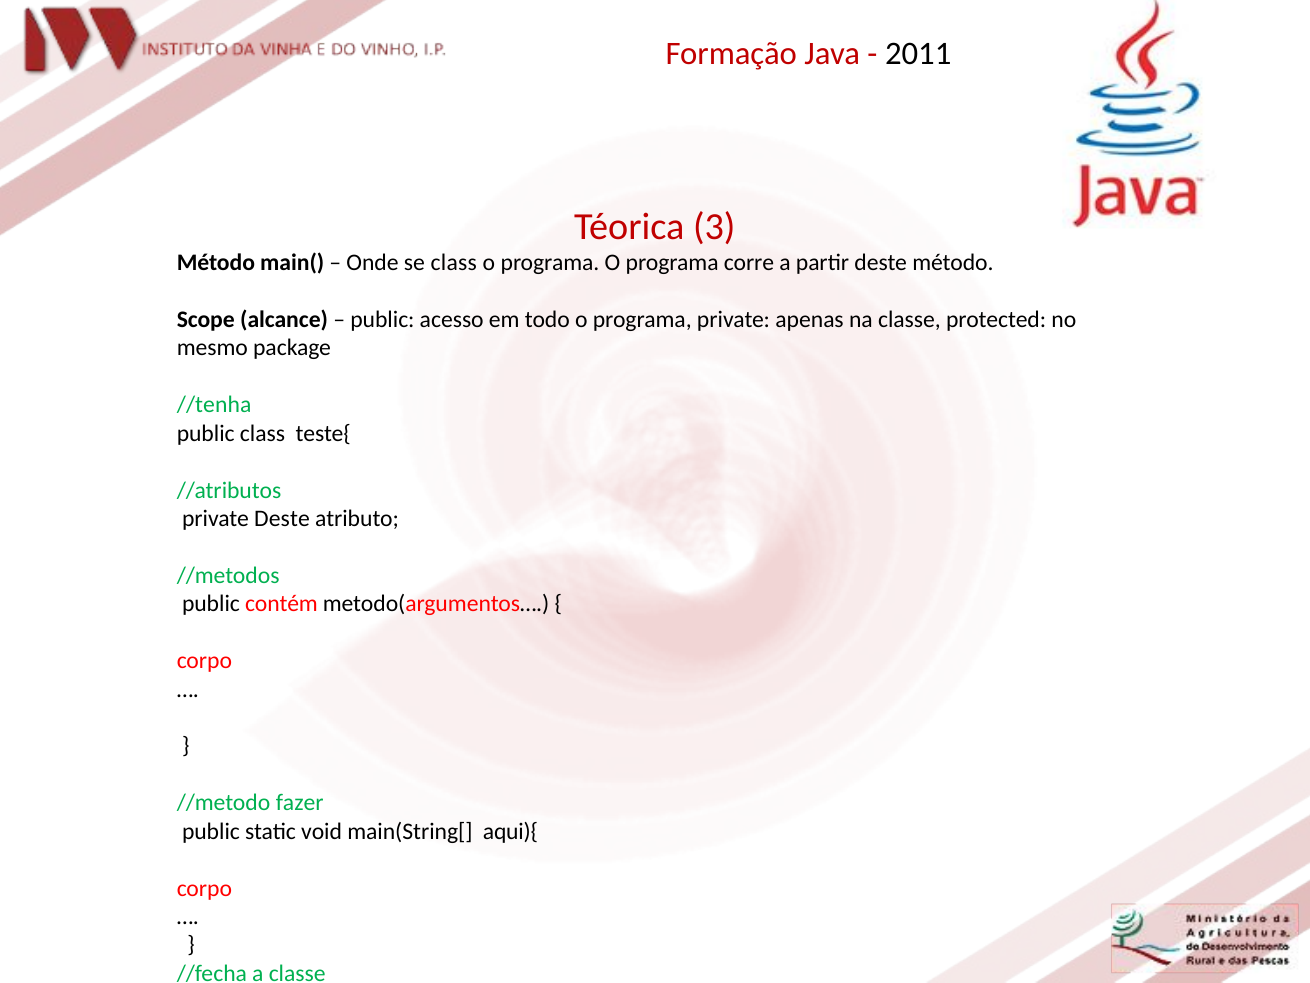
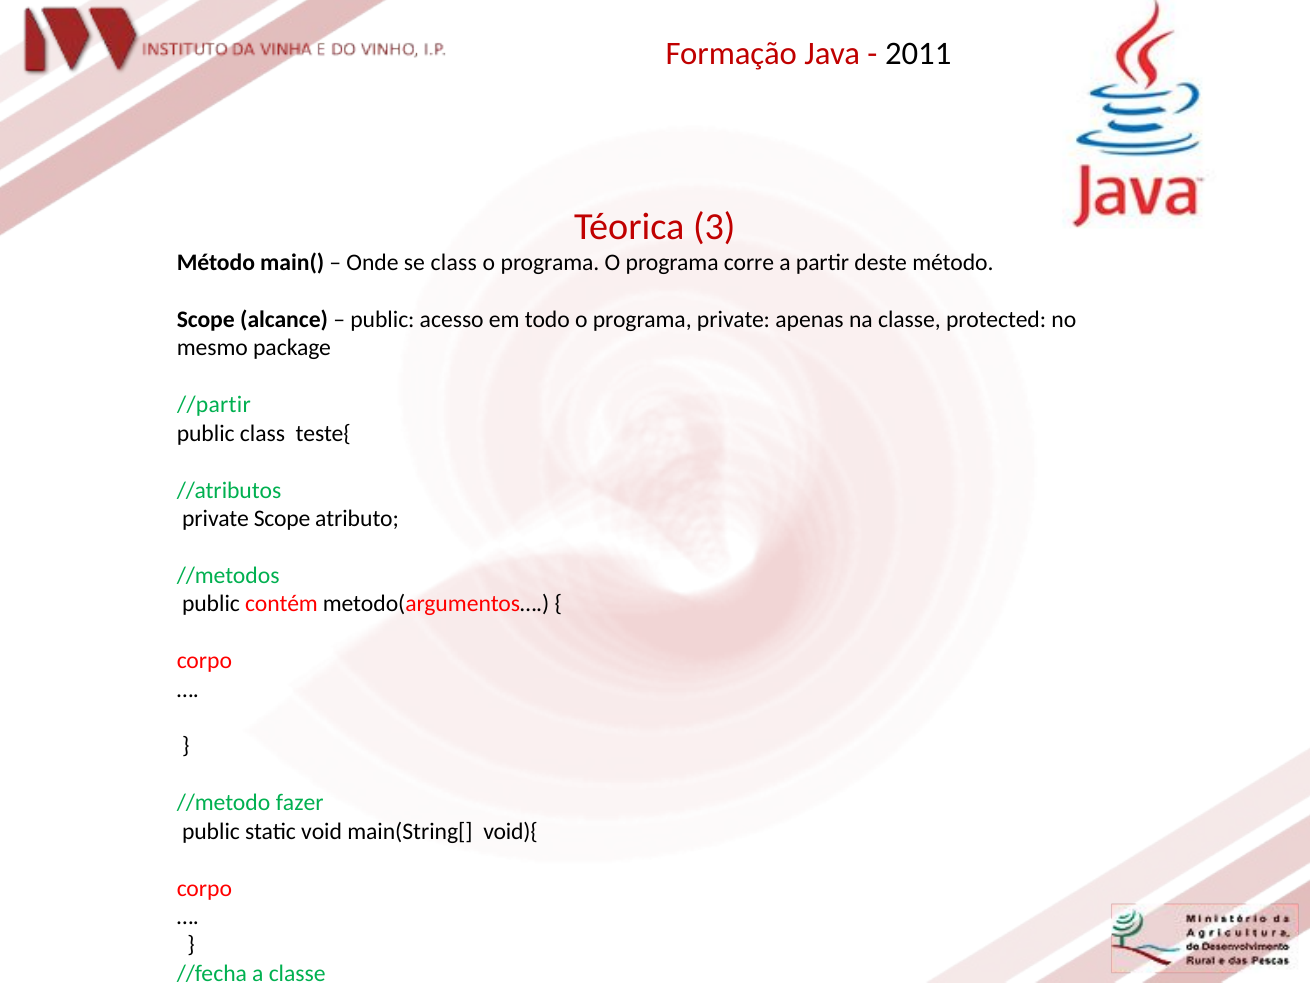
//tenha: //tenha -> //partir (214, 405)
private Deste: Deste -> Scope (282, 518)
aqui){: aqui){ -> void){ (510, 831)
